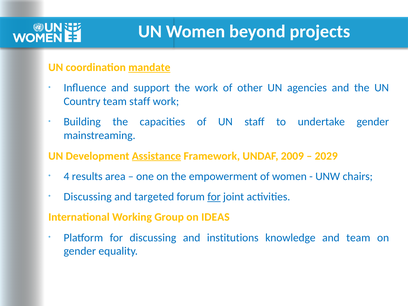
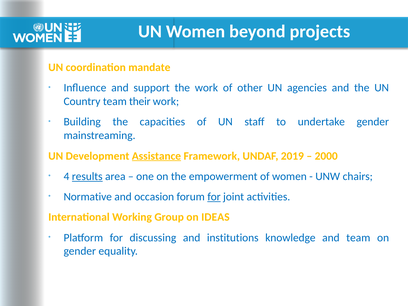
mandate underline: present -> none (149, 67)
team staff: staff -> their (140, 101)
2009: 2009 -> 2019 (292, 156)
2029: 2029 -> 2000 (326, 156)
results underline: none -> present (87, 176)
Discussing: Discussing -> Normative (88, 197)
targeted: targeted -> occasion (154, 197)
